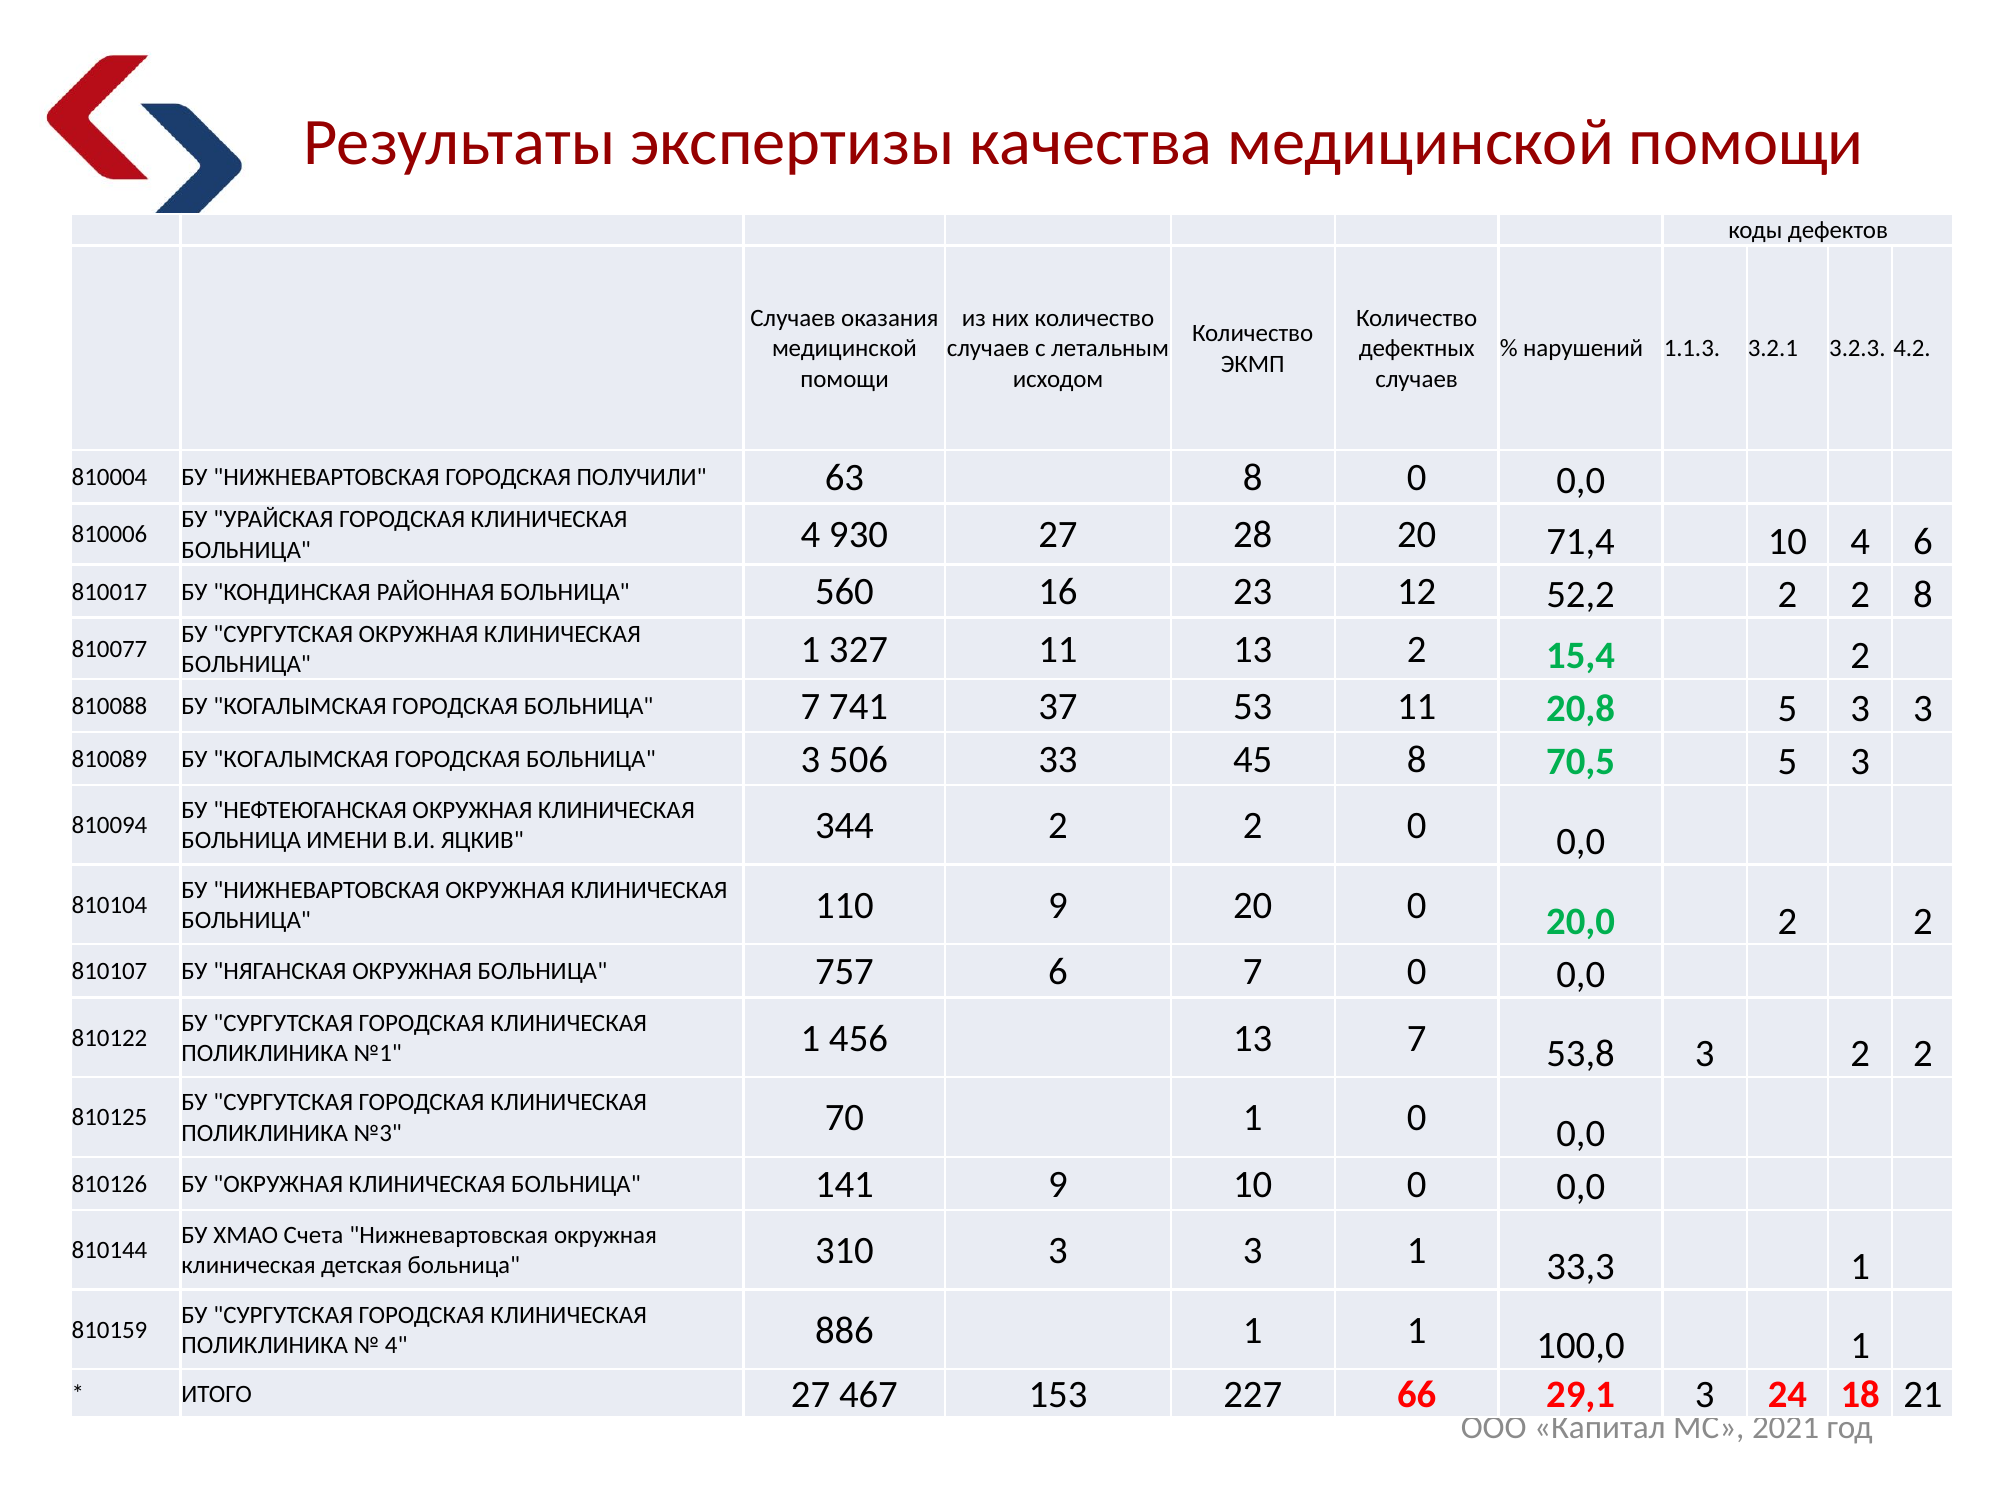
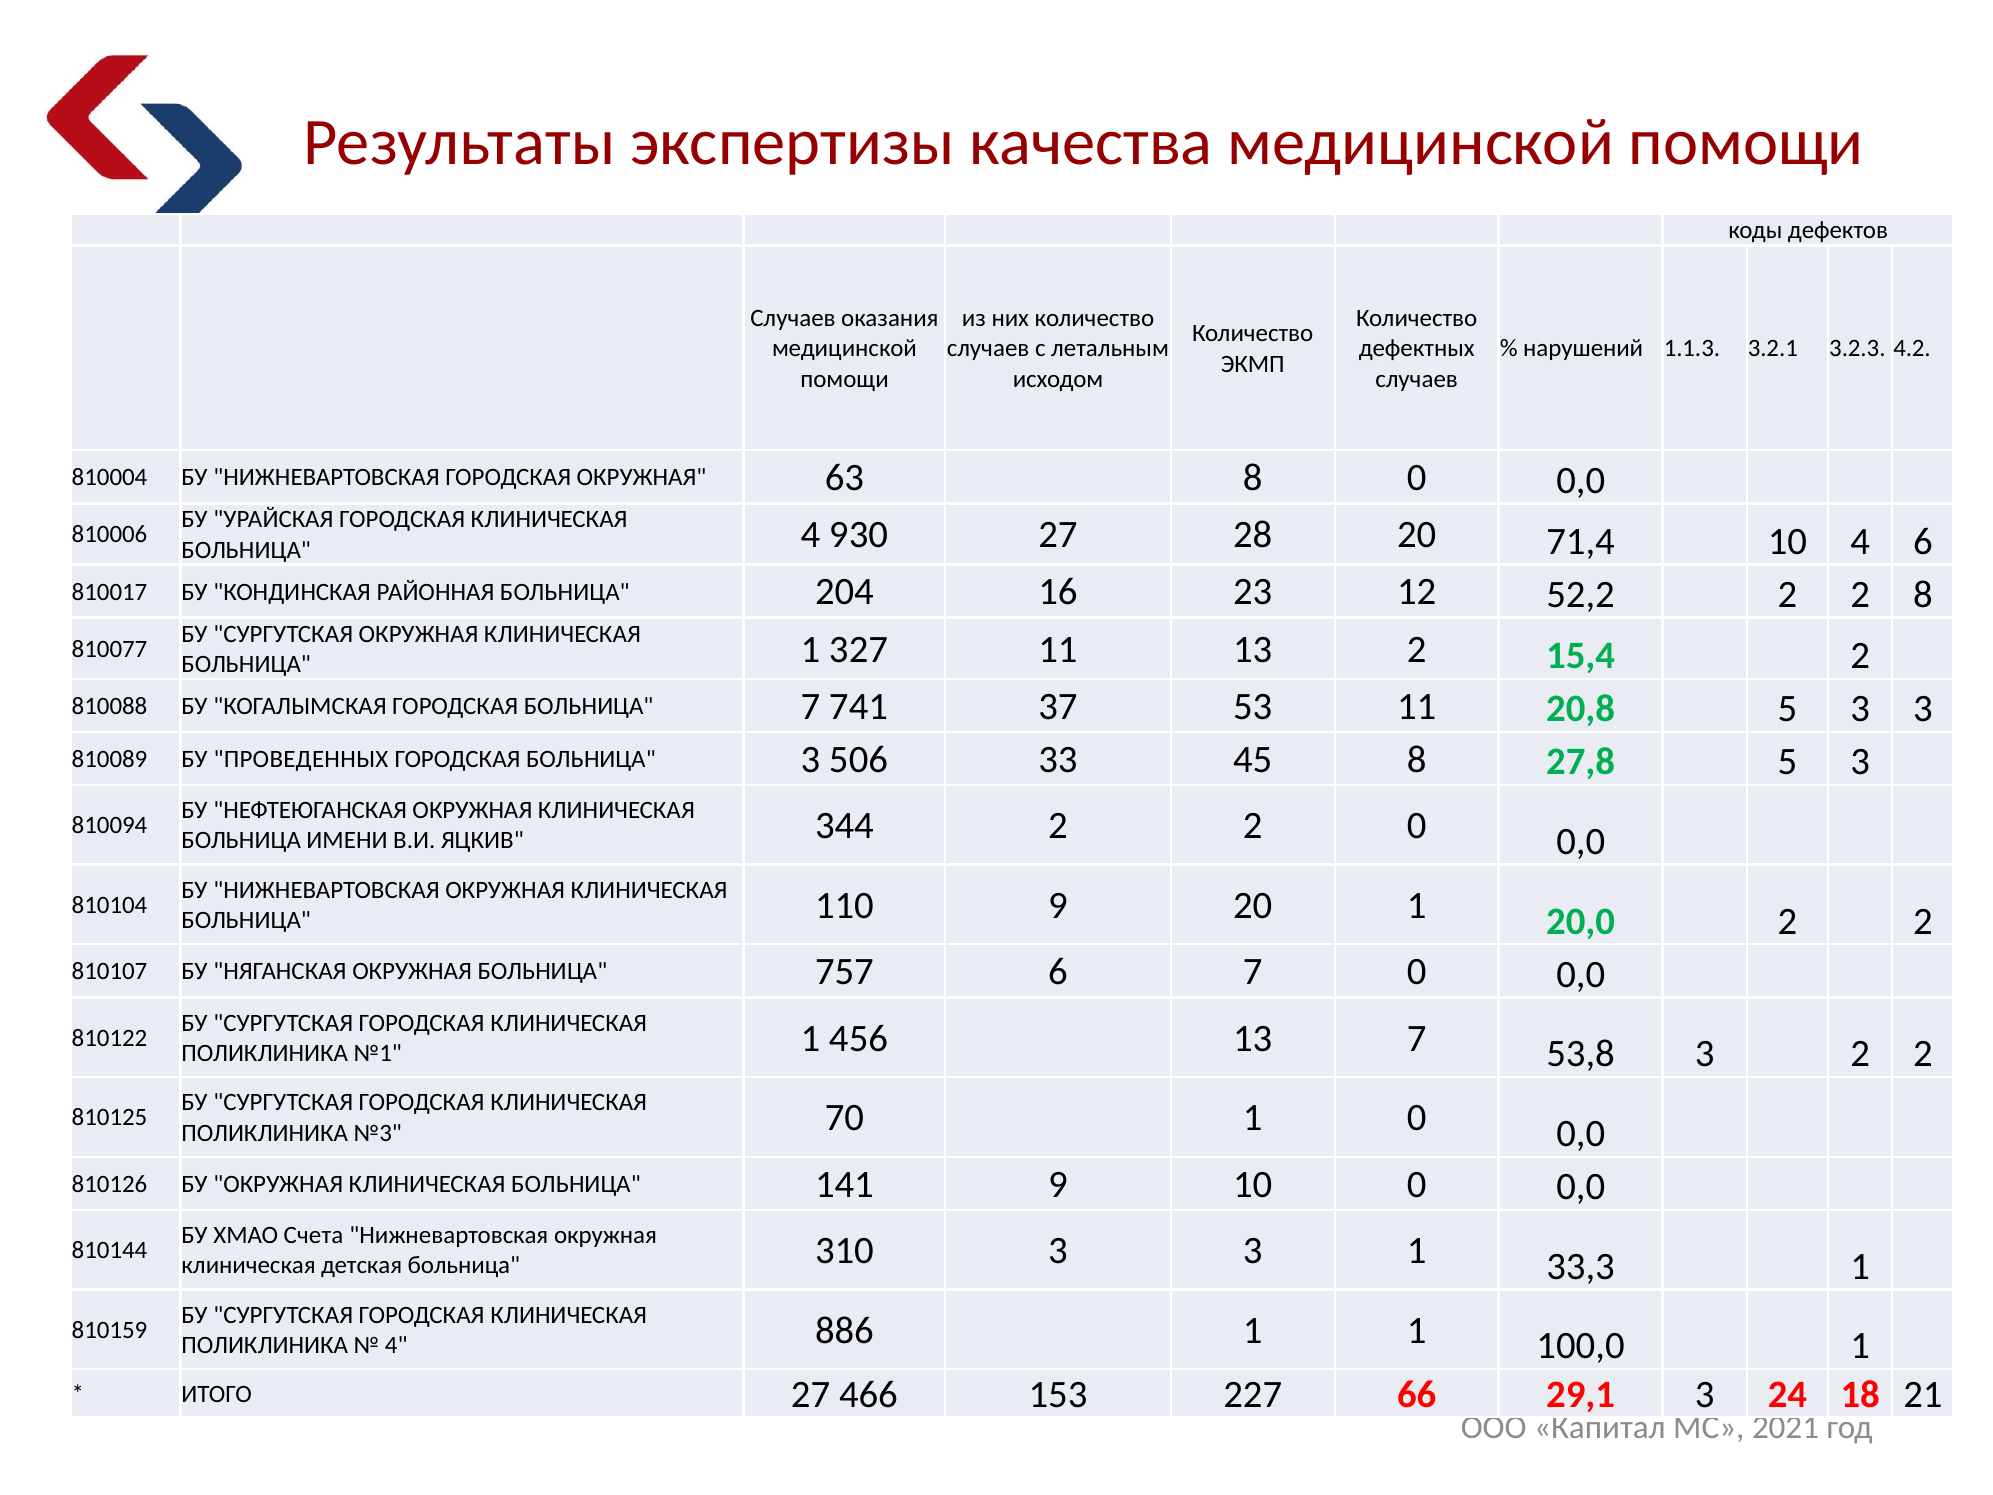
ГОРОДСКАЯ ПОЛУЧИЛИ: ПОЛУЧИЛИ -> ОКРУЖНАЯ (641, 477)
560: 560 -> 204 (844, 592)
810089 БУ КОГАЛЫМСКАЯ: КОГАЛЫМСКАЯ -> ПРОВЕДЕННЫХ (301, 759)
70,5: 70,5 -> 27,8 (1581, 762)
20 0: 0 -> 1 (1417, 905)
467: 467 -> 466 (868, 1394)
